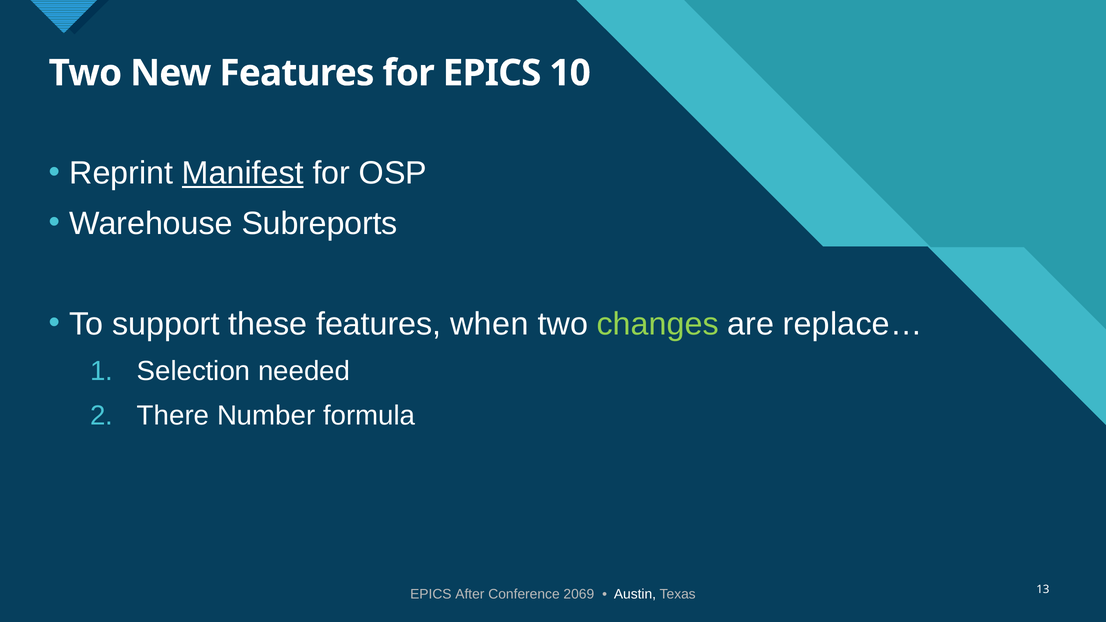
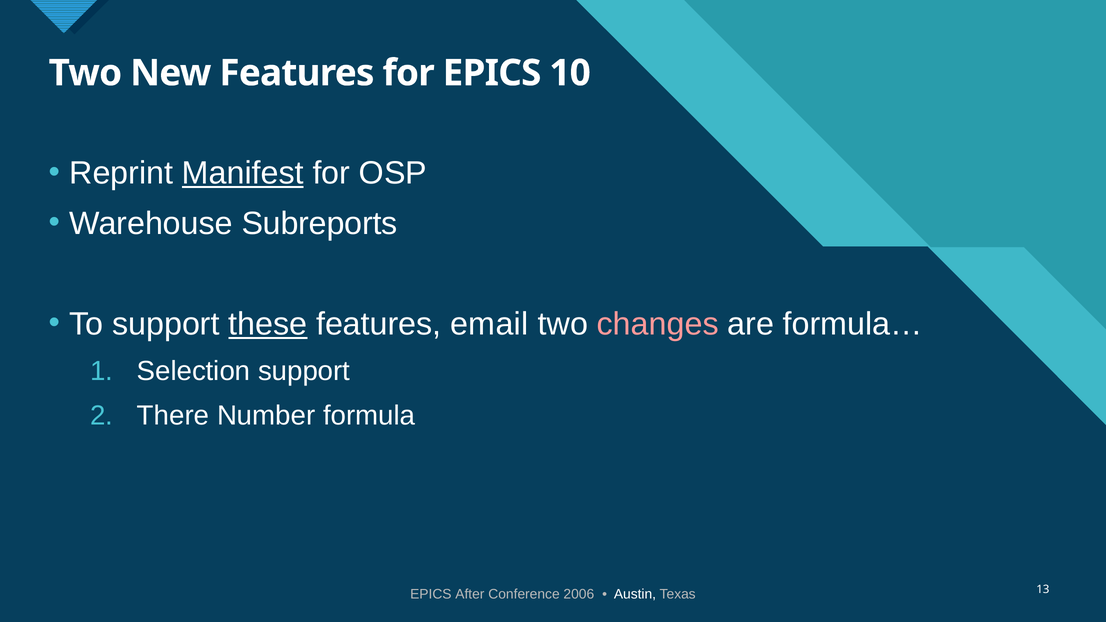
these underline: none -> present (268, 324)
when: when -> email (489, 324)
changes colour: light green -> pink (658, 324)
replace…: replace… -> formula… (853, 324)
Selection needed: needed -> support (304, 371)
2069: 2069 -> 2006 (579, 594)
